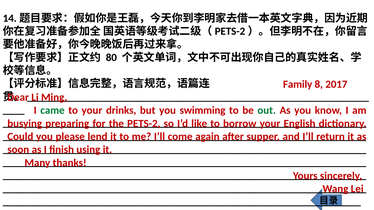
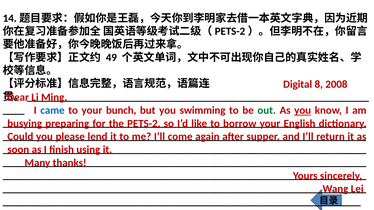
80: 80 -> 49 (111, 58)
Family: Family -> Digital (298, 84)
2017: 2017 -> 2008 (336, 84)
came colour: green -> blue (52, 111)
drinks: drinks -> bunch (121, 111)
you underline: none -> present (303, 111)
